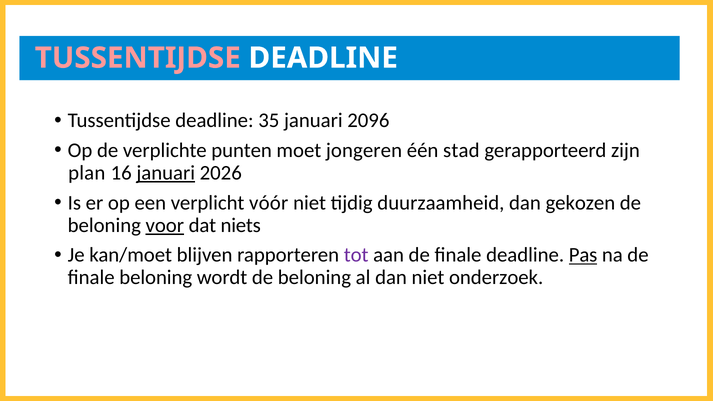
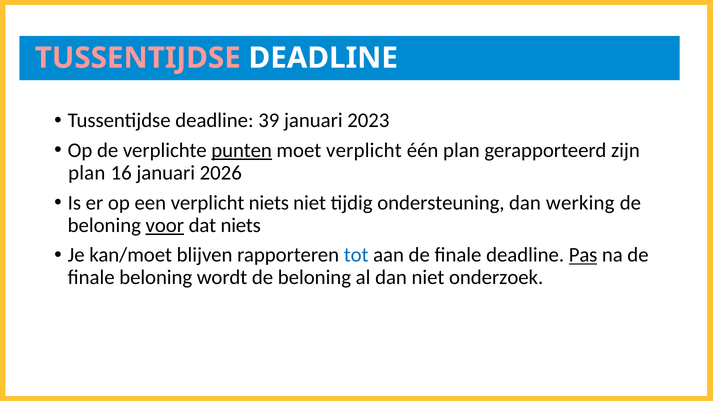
35: 35 -> 39 (269, 121)
2096: 2096 -> 2023 (368, 121)
punten underline: none -> present (242, 150)
moet jongeren: jongeren -> verplicht (364, 150)
één stad: stad -> plan (461, 150)
januari underline: present -> none (166, 173)
verplicht vóór: vóór -> niets (269, 203)
duurzaamheid: duurzaamheid -> ondersteuning (441, 203)
gekozen: gekozen -> werking (580, 203)
tot colour: purple -> blue (356, 255)
